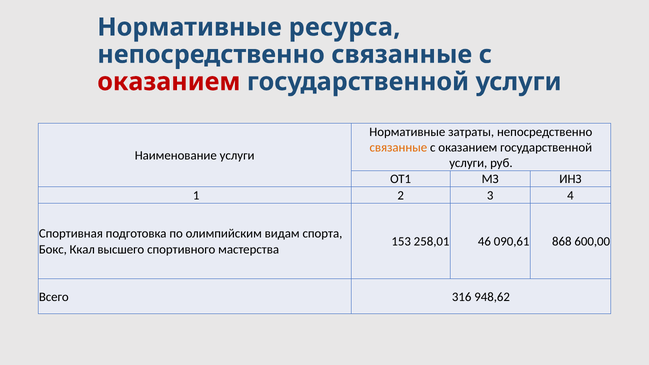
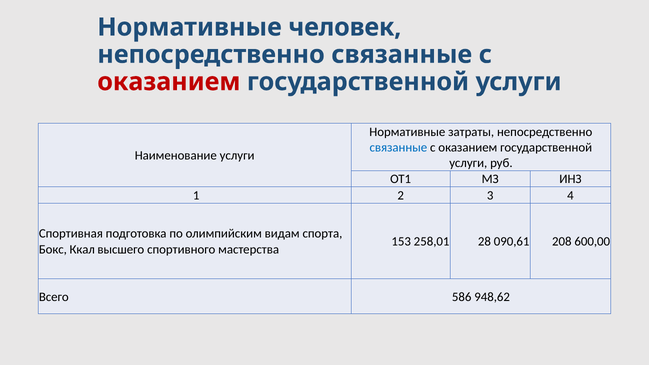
ресурса: ресурса -> человек (345, 27)
связанные colour: orange -> blue (398, 147)
46: 46 -> 28 (484, 242)
868: 868 -> 208 (562, 242)
316: 316 -> 586 (462, 297)
